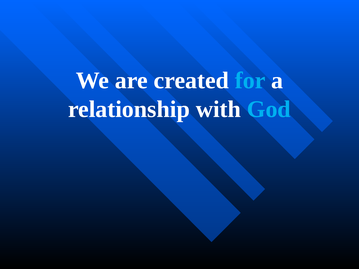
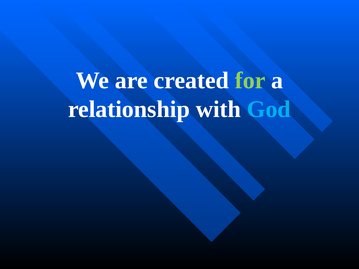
for colour: light blue -> light green (250, 81)
